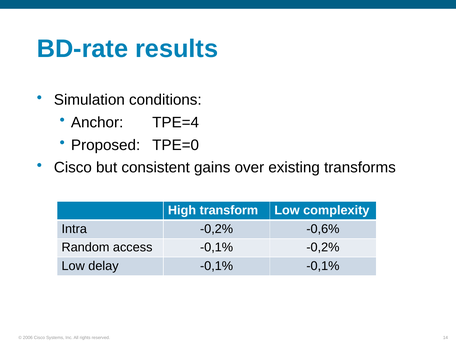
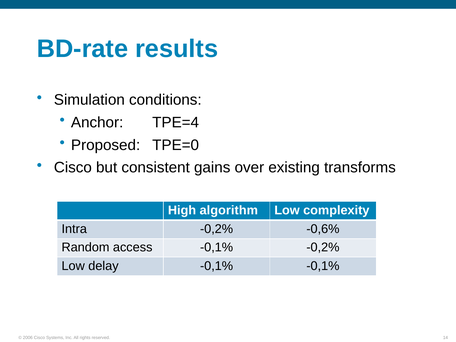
transform: transform -> algorithm (229, 210)
